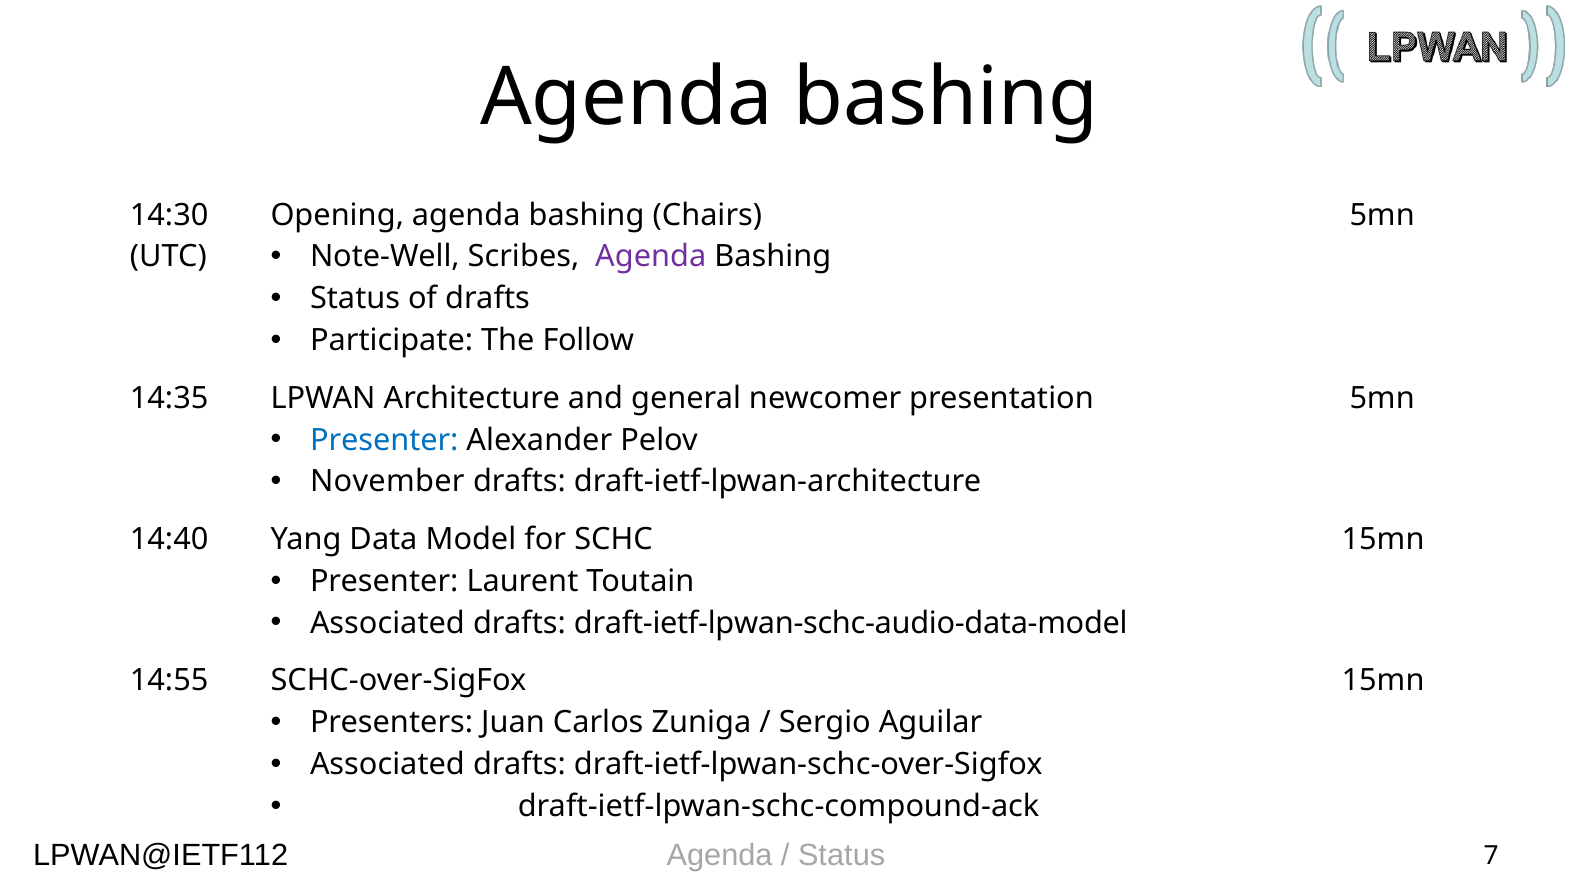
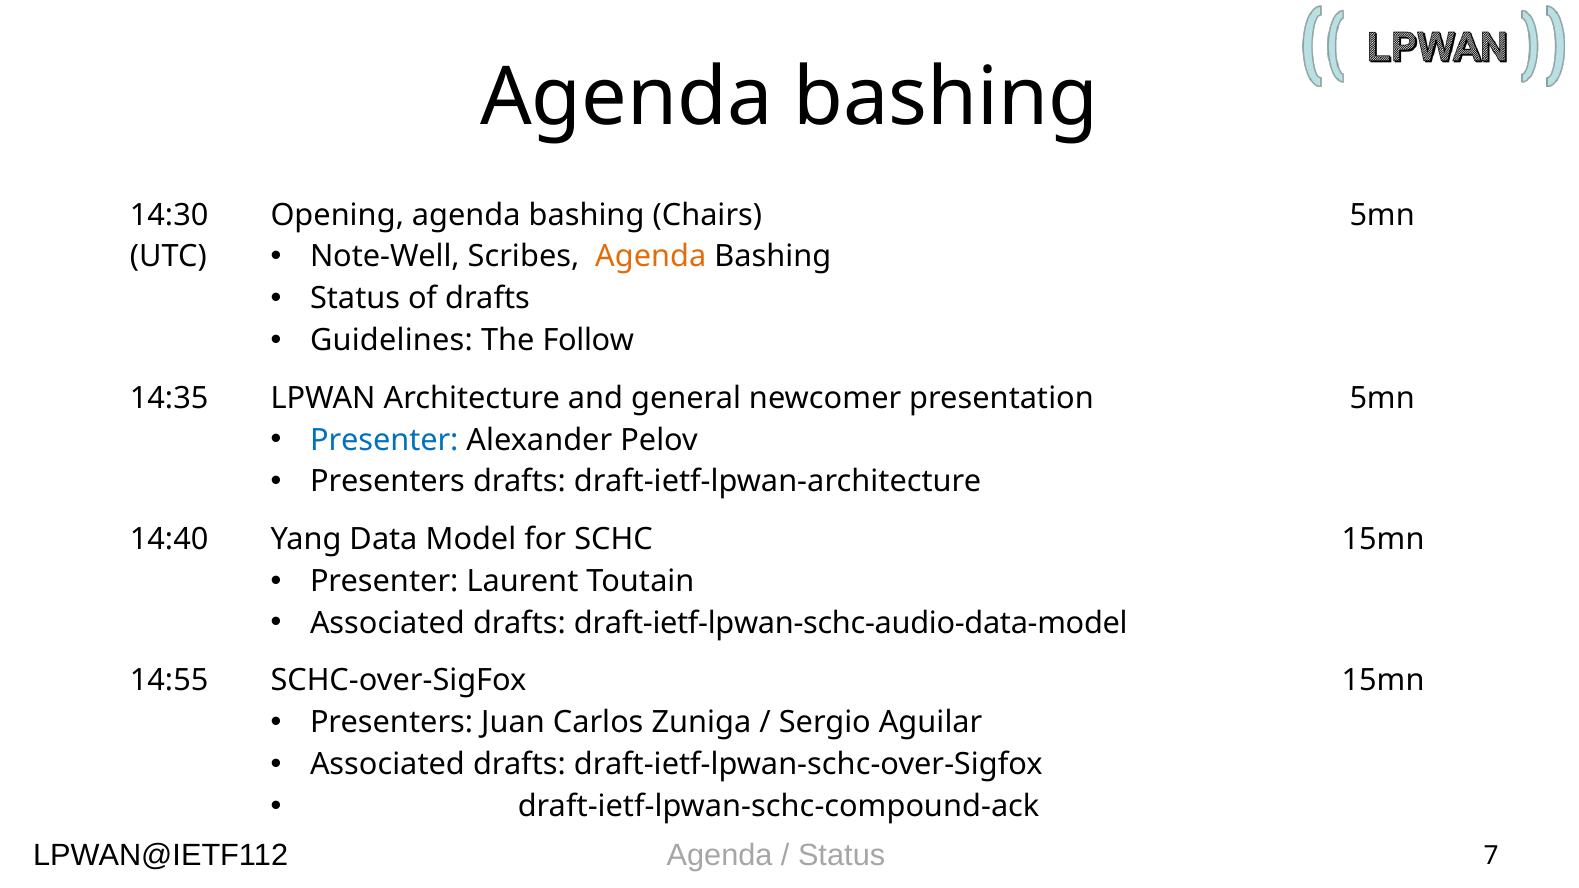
Agenda colour: purple -> orange (651, 257)
Participate: Participate -> Guidelines (391, 341)
November: November -> Presenters (387, 482)
